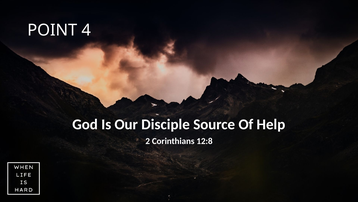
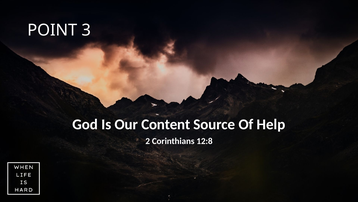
4: 4 -> 3 (86, 30)
Disciple: Disciple -> Content (166, 124)
